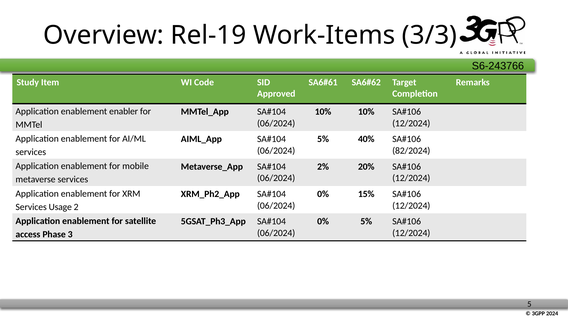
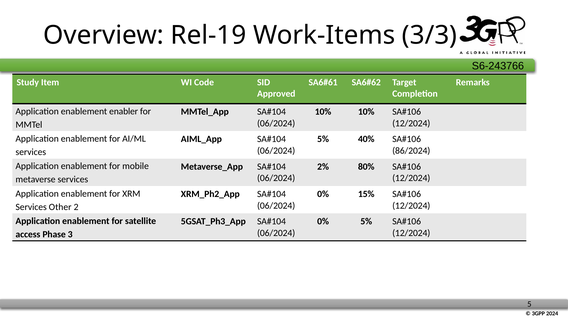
82/2024: 82/2024 -> 86/2024 (411, 150)
20%: 20% -> 80% (366, 166)
Usage: Usage -> Other (60, 207)
